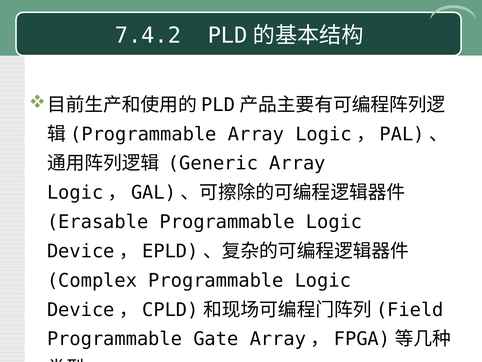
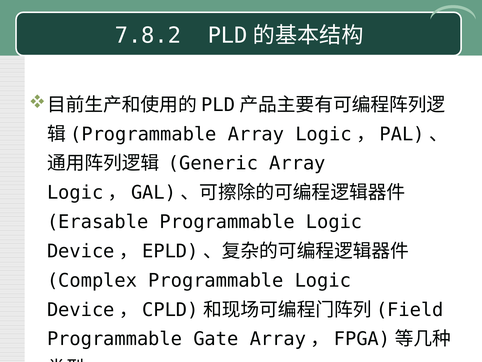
7.4.2: 7.4.2 -> 7.8.2 (148, 35)
